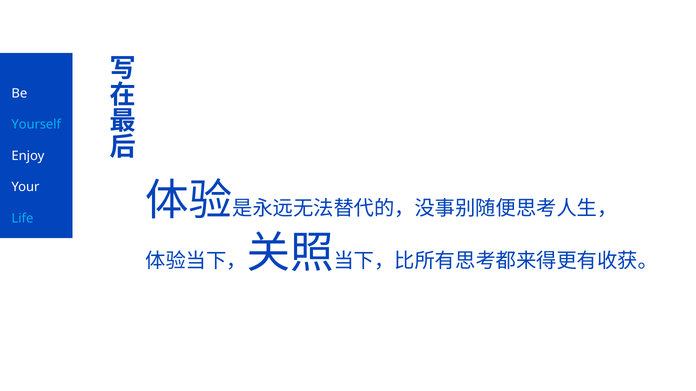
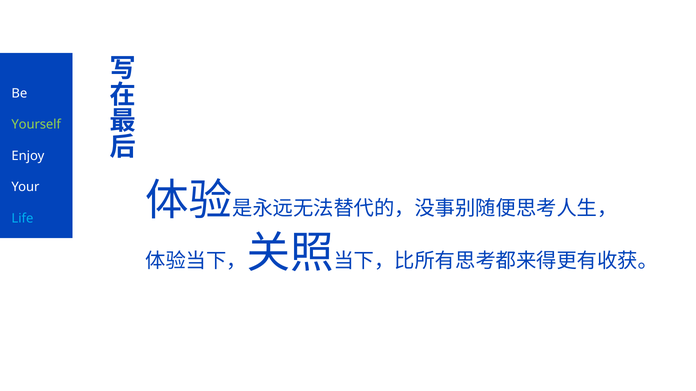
Yourself colour: light blue -> light green (36, 125)
